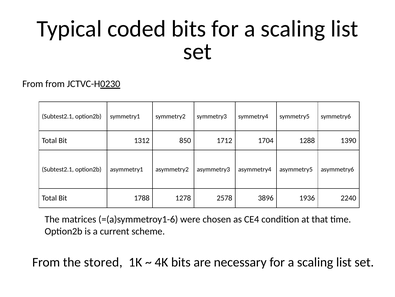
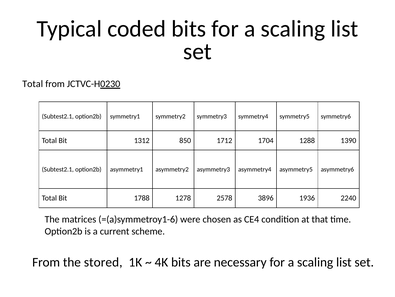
From: From -> Total (33, 84)
